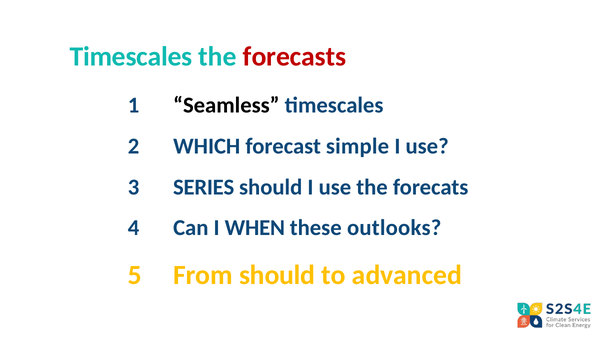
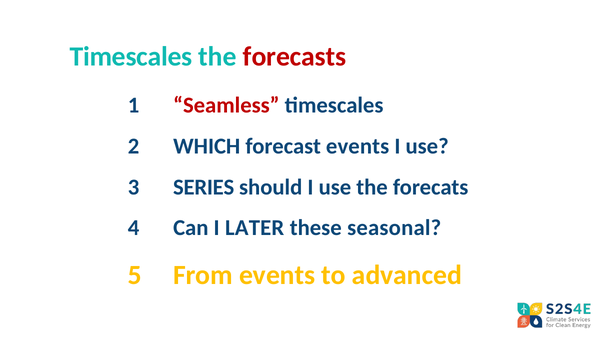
Seamless colour: black -> red (226, 106)
forecast simple: simple -> events (358, 146)
WHEN: WHEN -> LATER (255, 228)
outlooks: outlooks -> seasonal (394, 228)
From should: should -> events (277, 275)
